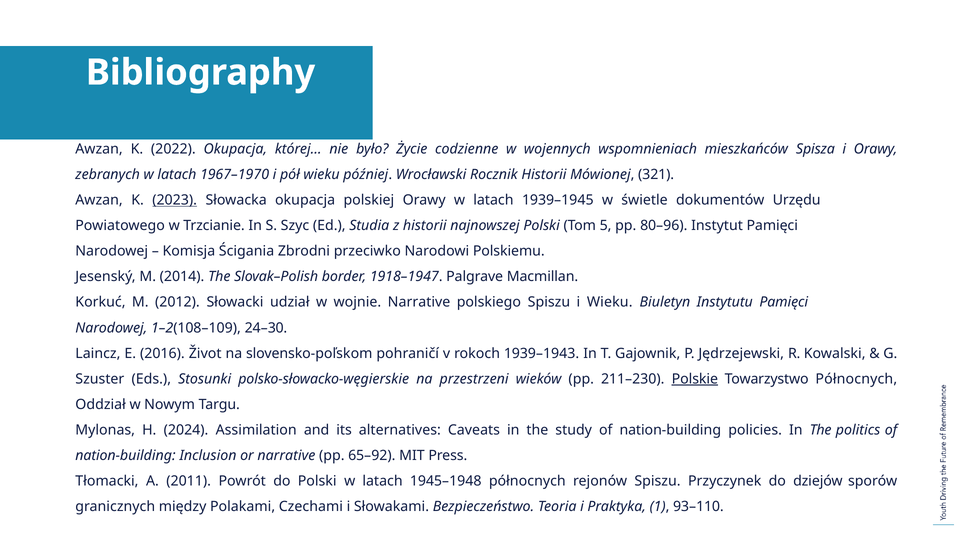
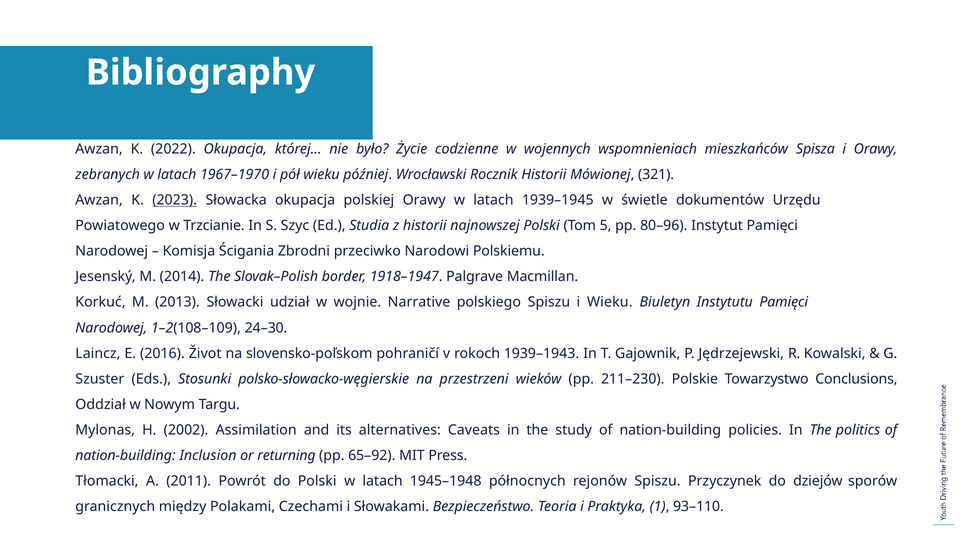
2012: 2012 -> 2013 (177, 302)
Polskie underline: present -> none (695, 379)
Towarzystwo Północnych: Północnych -> Conclusions (856, 379)
2024: 2024 -> 2002 (186, 430)
or narrative: narrative -> returning (286, 455)
